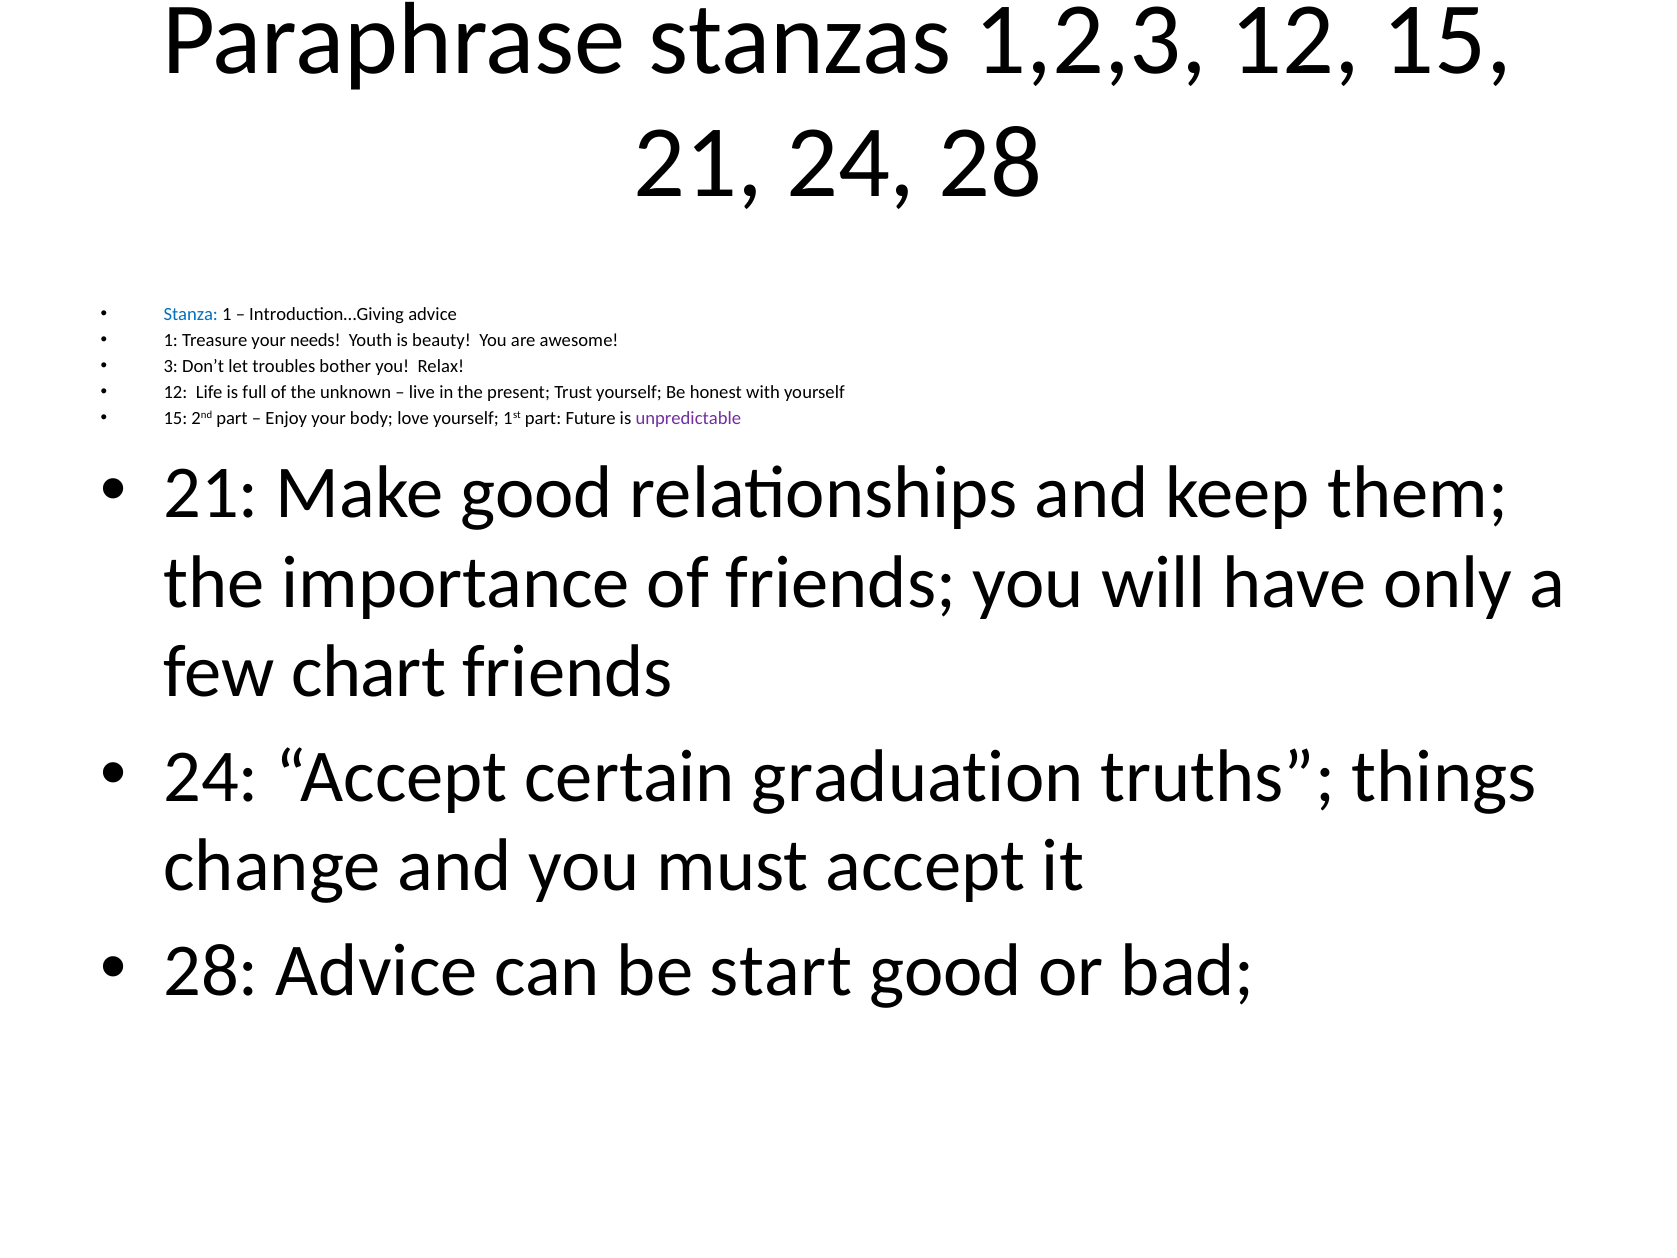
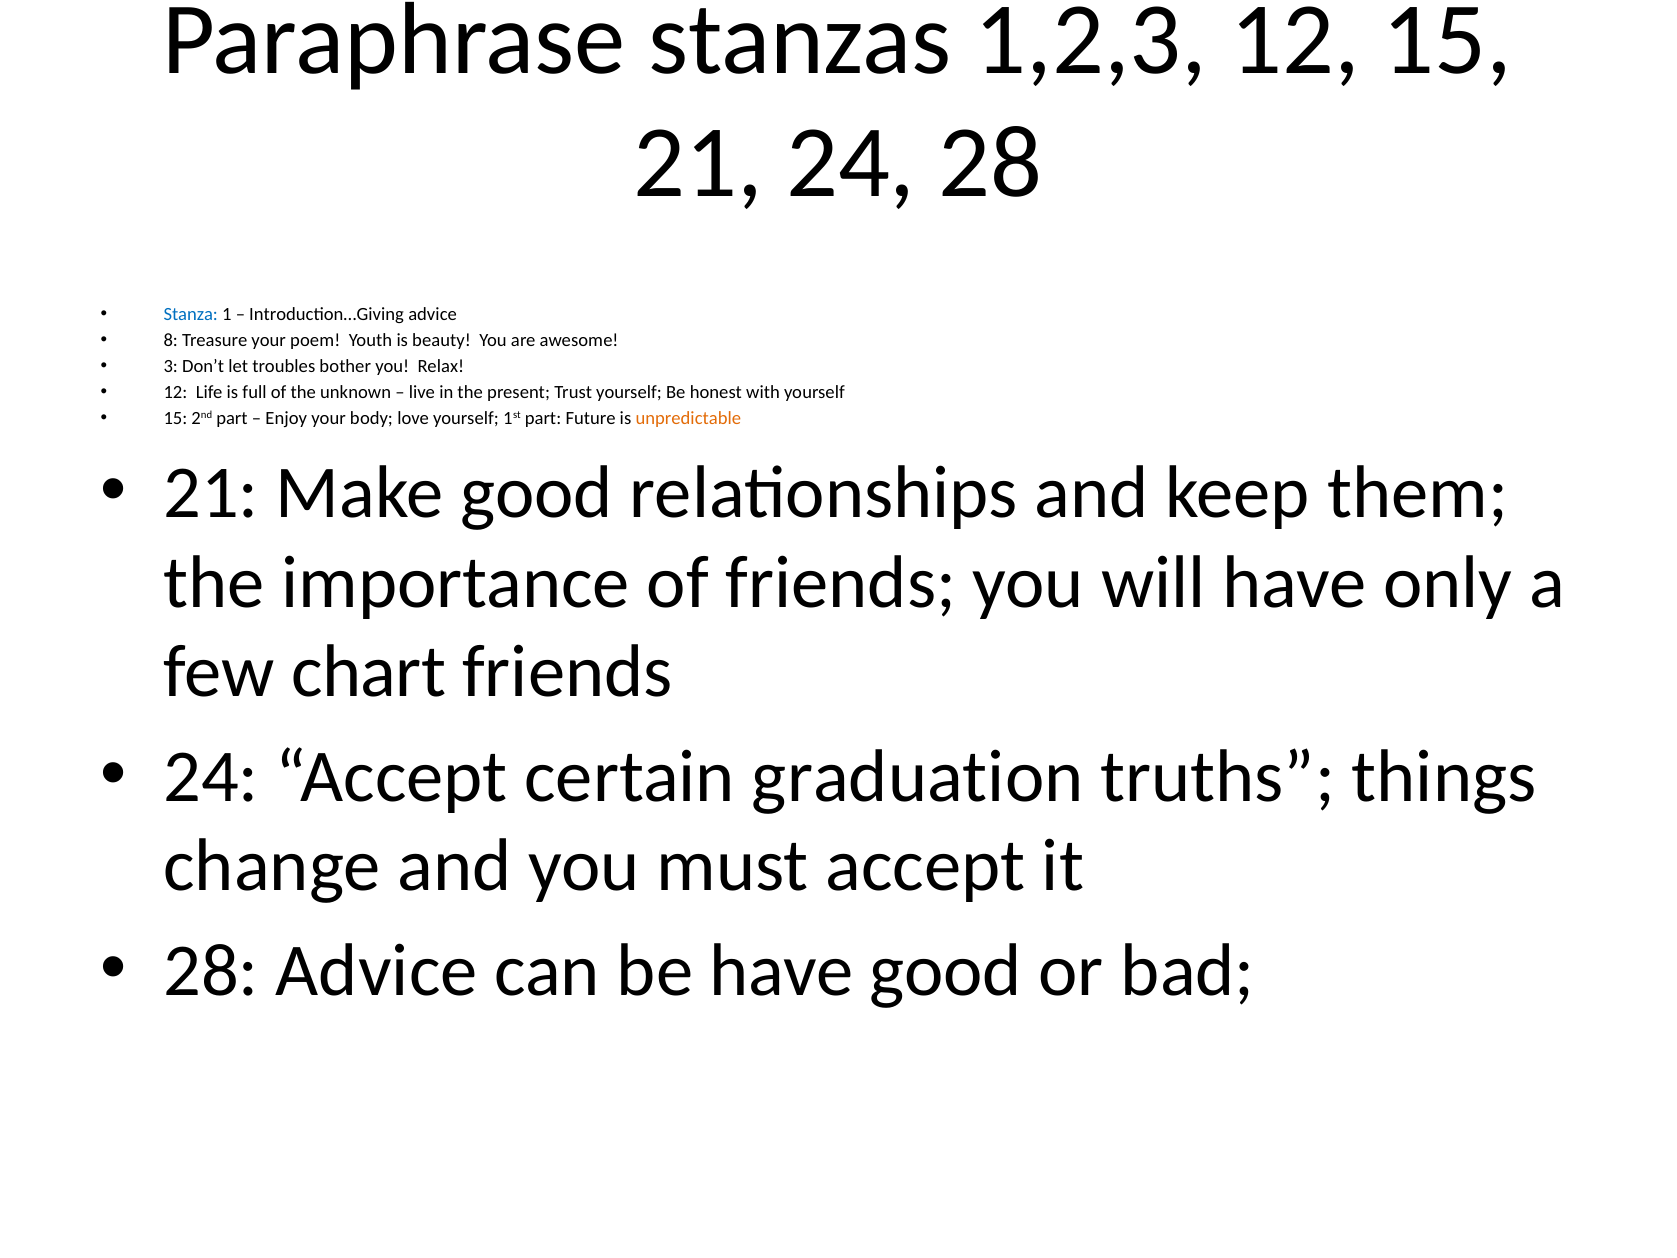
1: 1 -> 8 (171, 340)
needs: needs -> poem (315, 340)
unpredictable colour: purple -> orange (688, 418)
be start: start -> have (782, 970)
